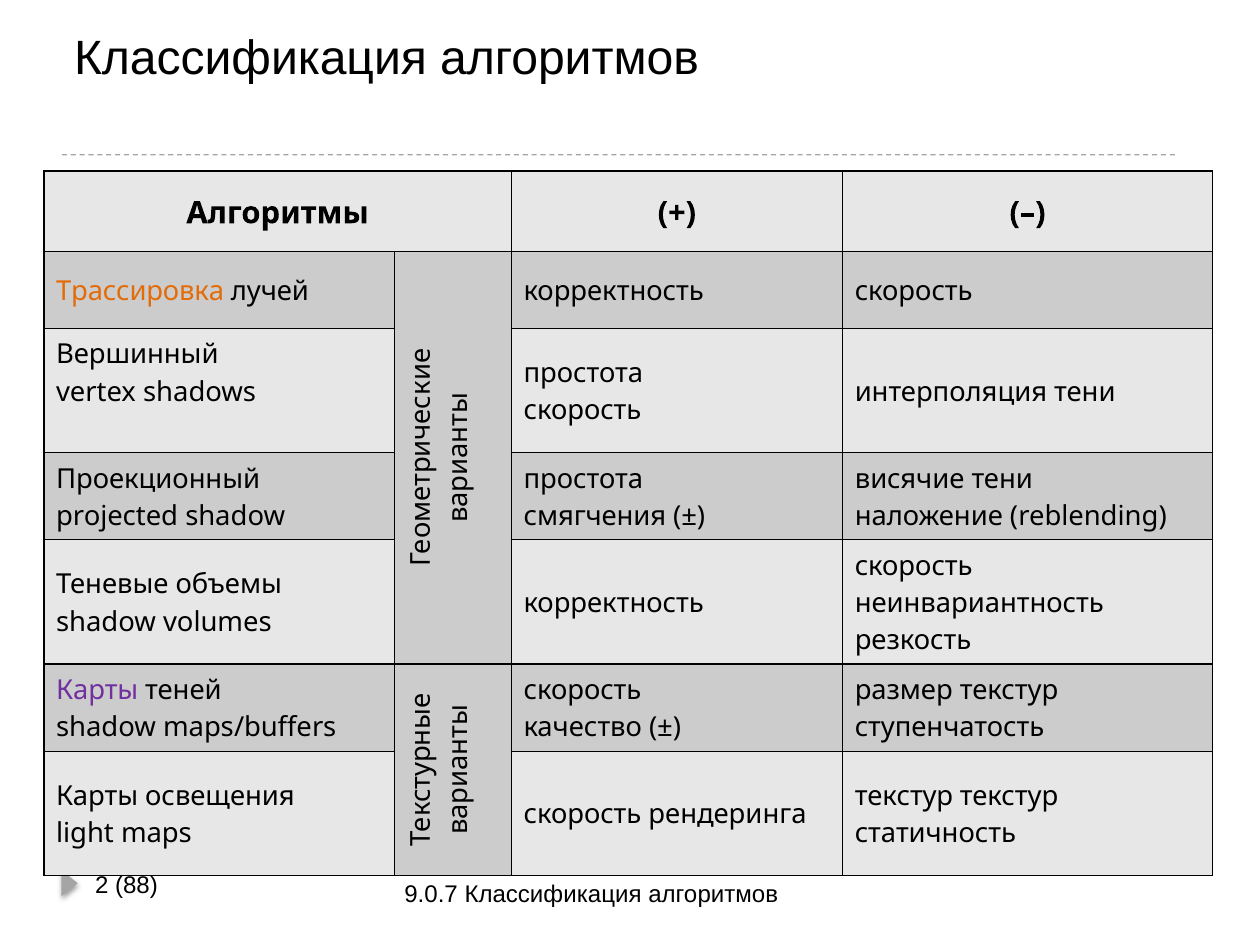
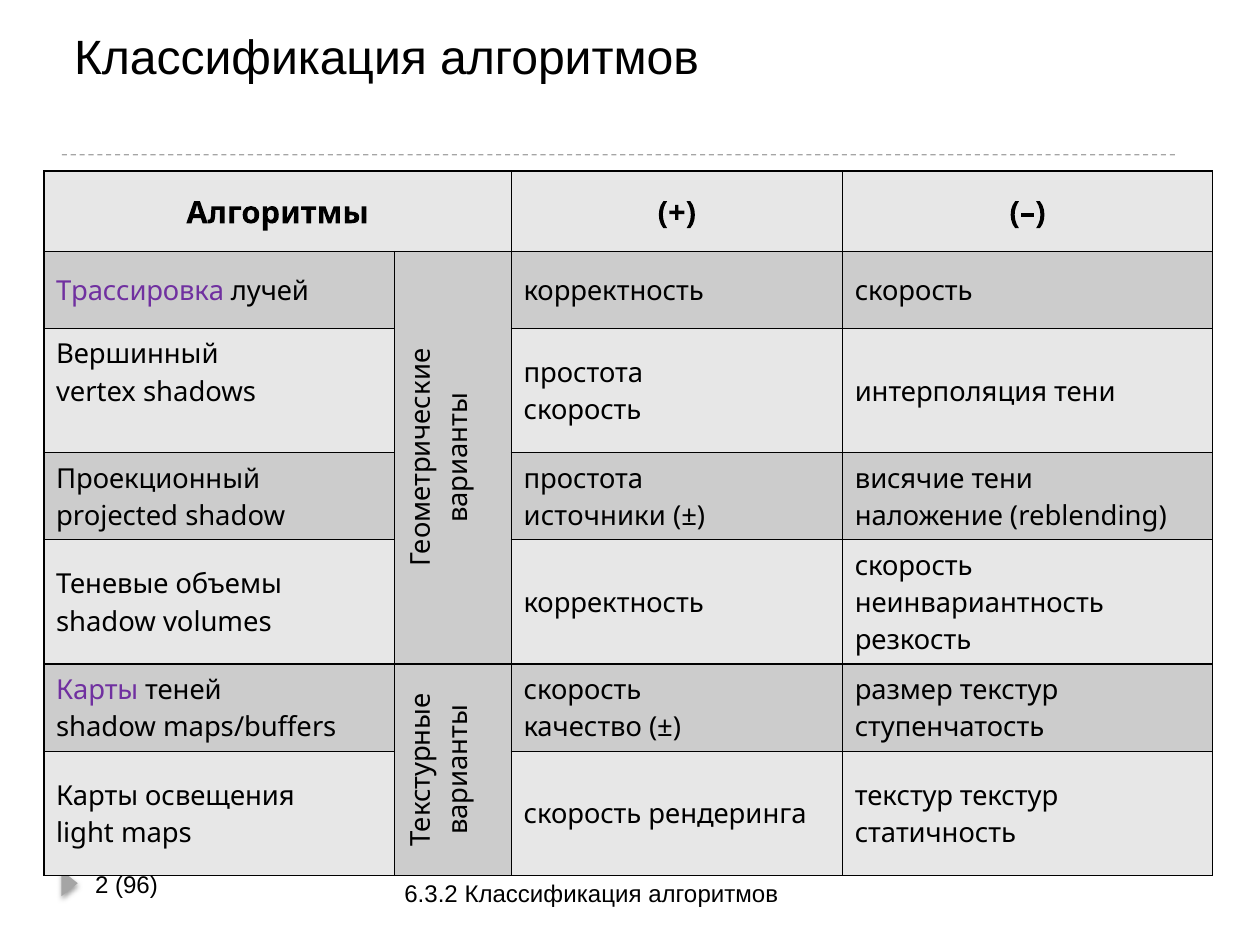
Трассировка colour: orange -> purple (140, 291)
смягчения: смягчения -> источники (595, 516)
88: 88 -> 96 (136, 885)
9.0.7: 9.0.7 -> 6.3.2 (431, 894)
